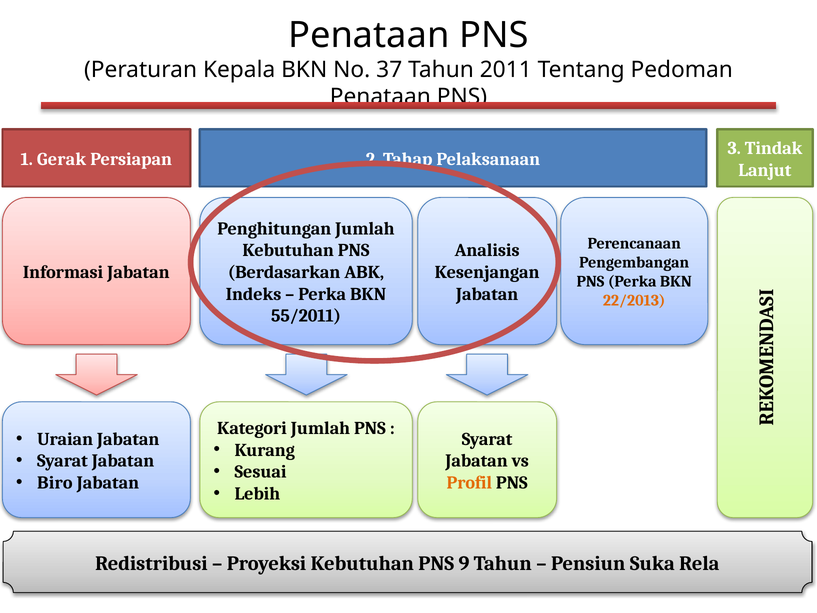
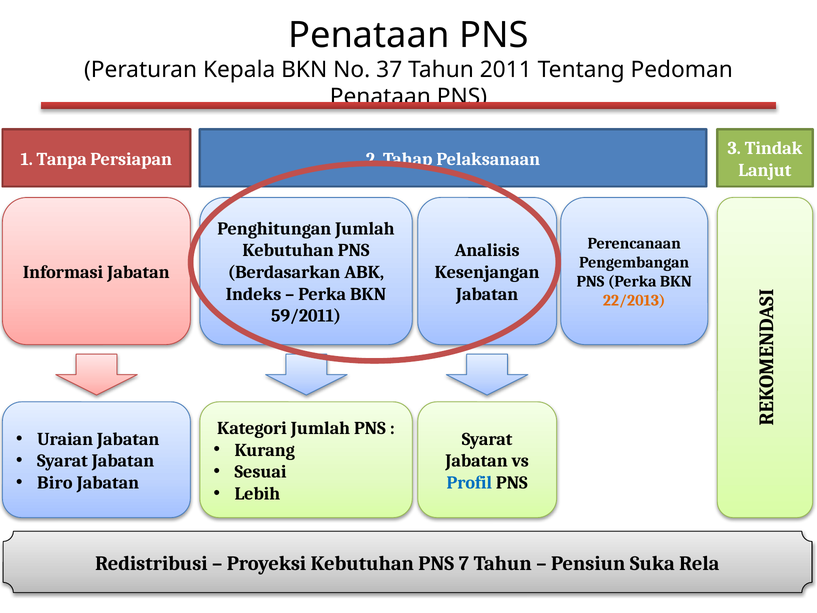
Gerak: Gerak -> Tanpa (62, 159)
55/2011: 55/2011 -> 59/2011 (306, 316)
Profil colour: orange -> blue (469, 483)
9: 9 -> 7 (464, 563)
